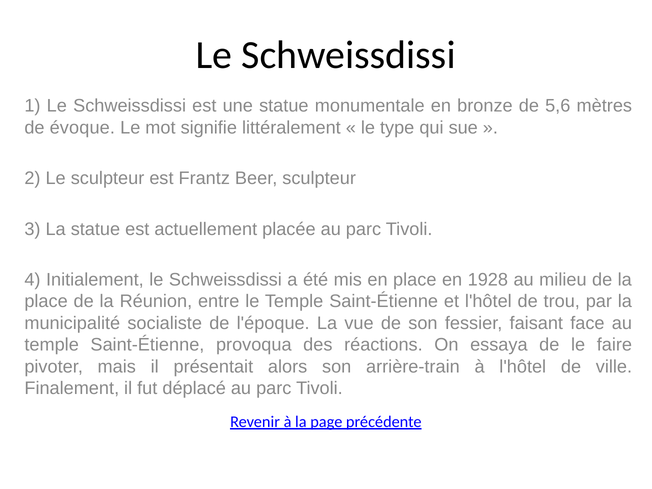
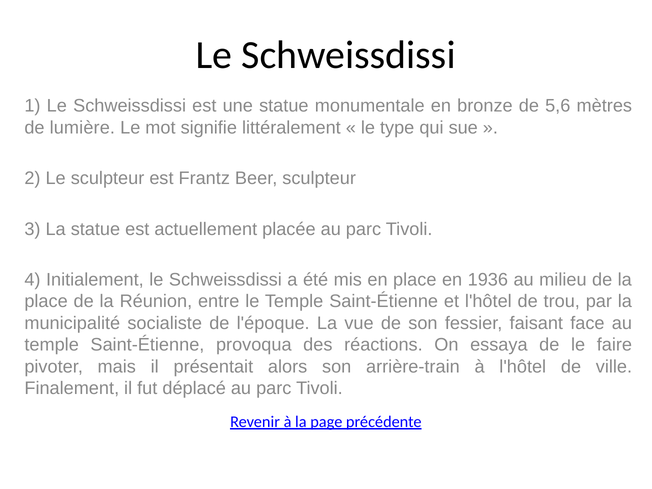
évoque: évoque -> lumière (82, 128)
1928: 1928 -> 1936 (488, 280)
